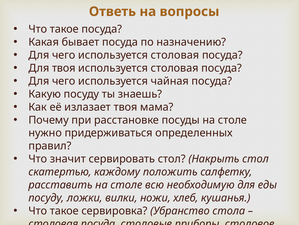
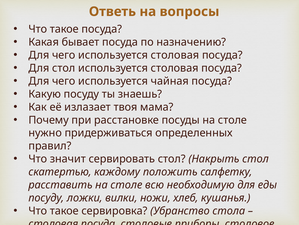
Для твоя: твоя -> стол (64, 68)
